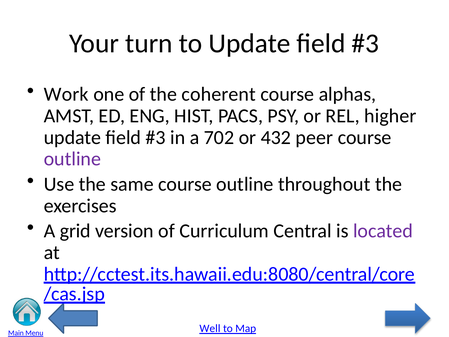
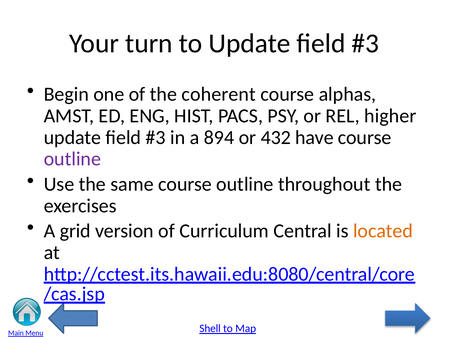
Work: Work -> Begin (66, 94)
702: 702 -> 894 (219, 137)
peer: peer -> have (315, 137)
located colour: purple -> orange (383, 231)
Well: Well -> Shell (210, 328)
